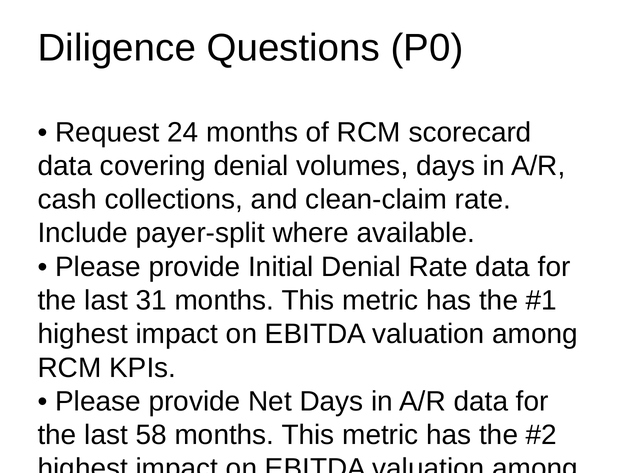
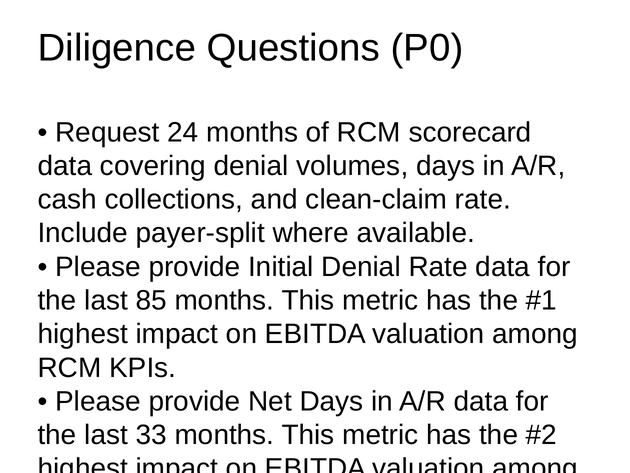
31: 31 -> 85 (151, 300)
58: 58 -> 33 (151, 435)
